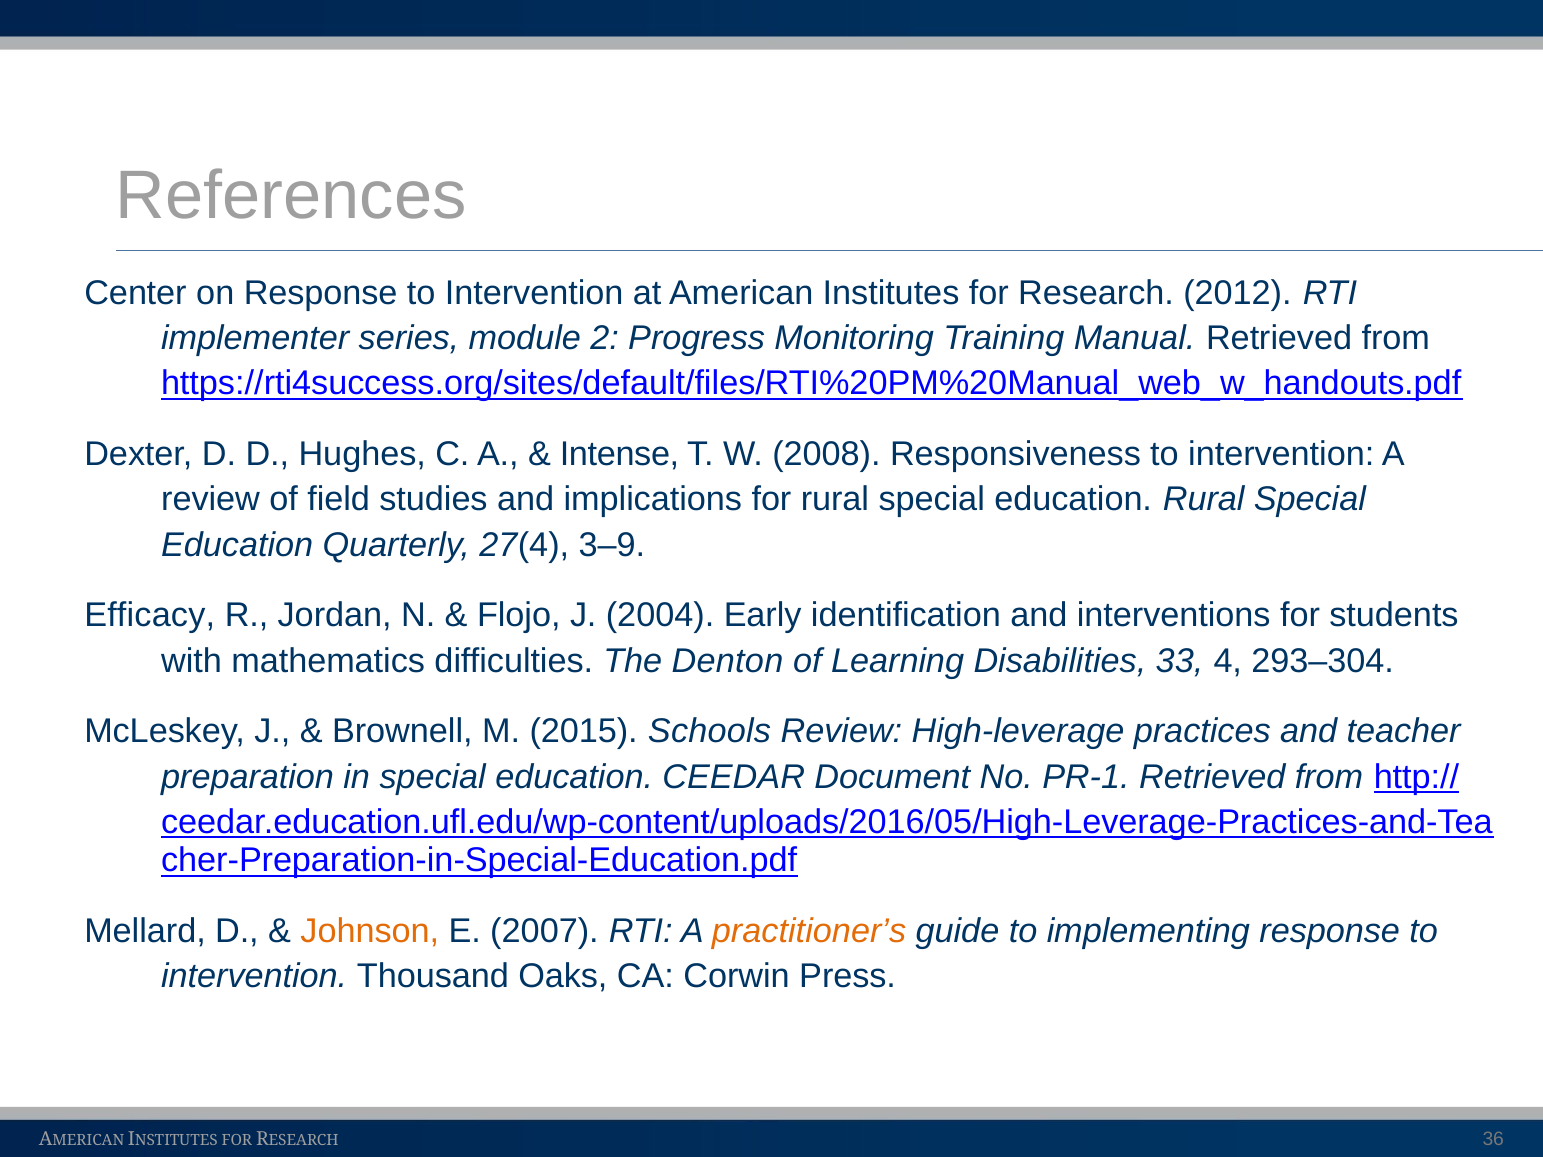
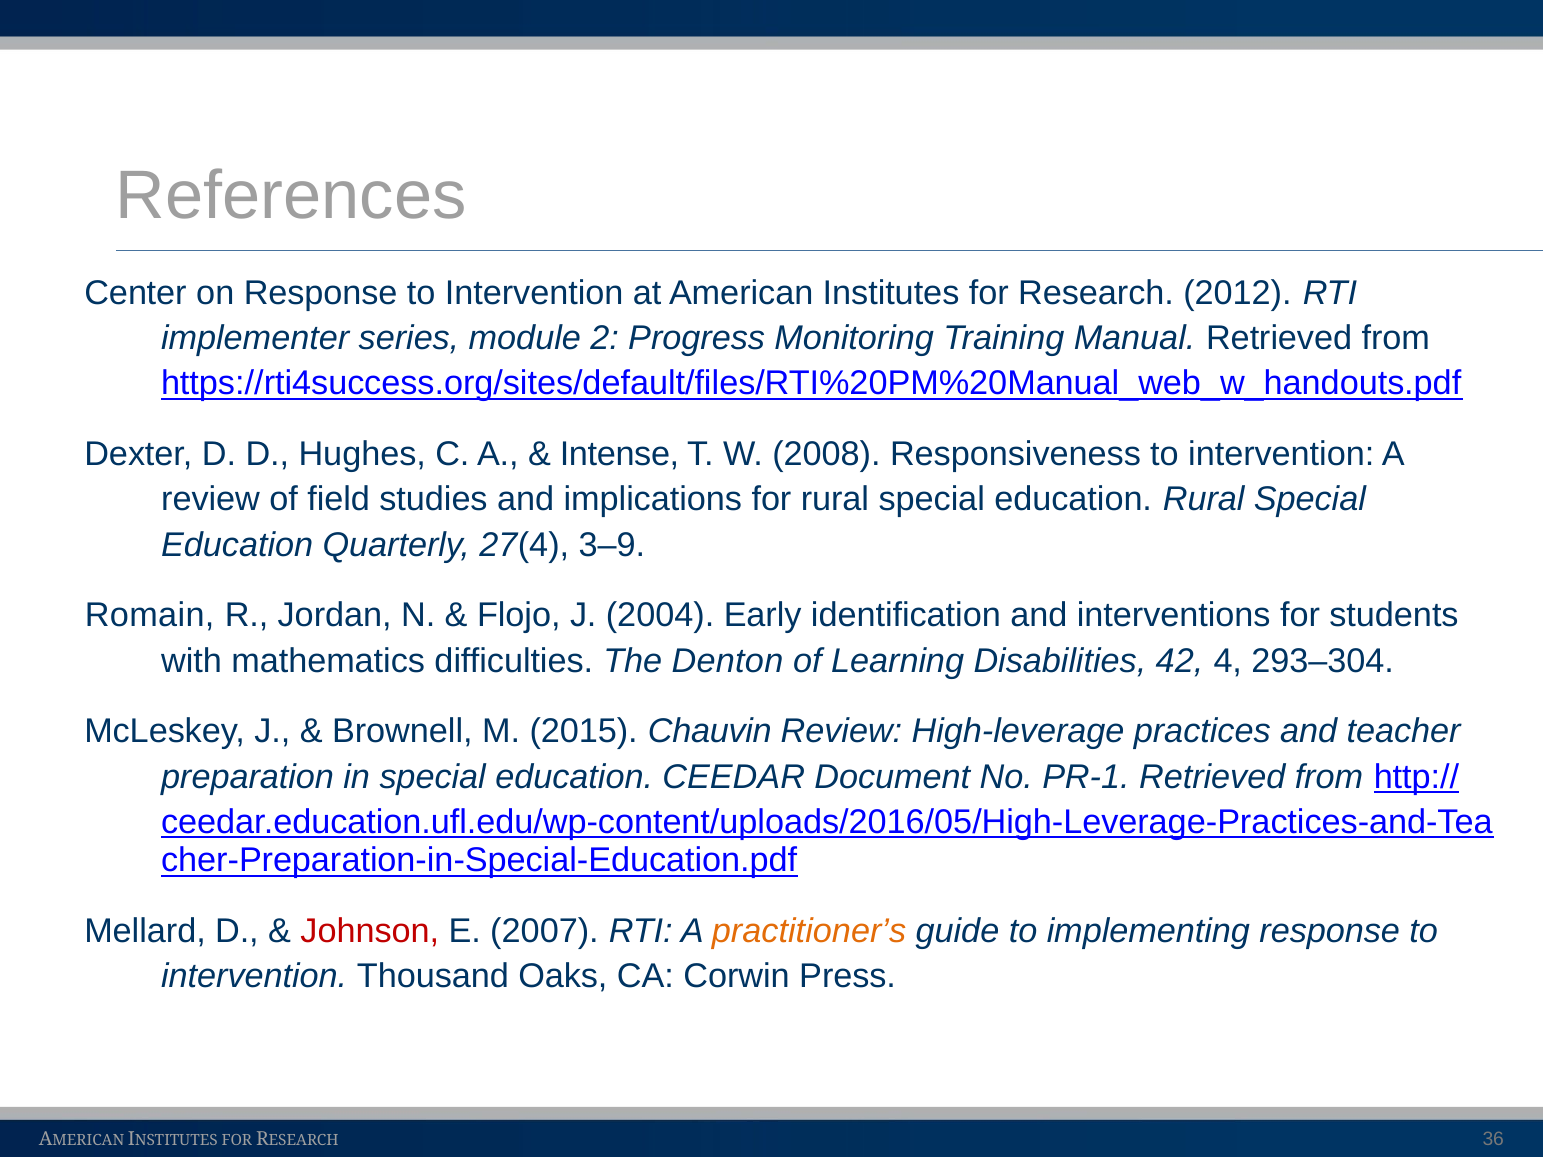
Efficacy: Efficacy -> Romain (150, 616)
33: 33 -> 42 (1180, 661)
Schools: Schools -> Chauvin (710, 732)
Johnson colour: orange -> red (370, 931)
